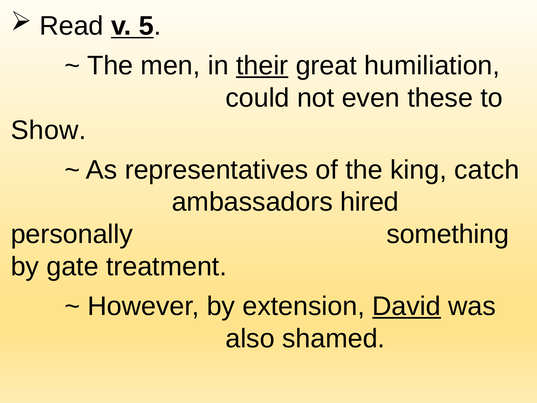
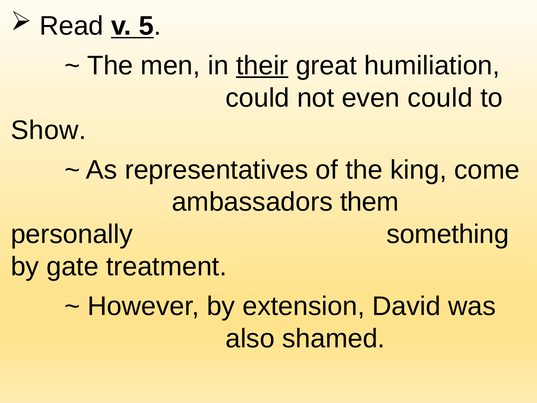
even these: these -> could (440, 98)
catch: catch -> come (487, 170)
hired: hired -> them (370, 202)
David underline: present -> none (407, 306)
